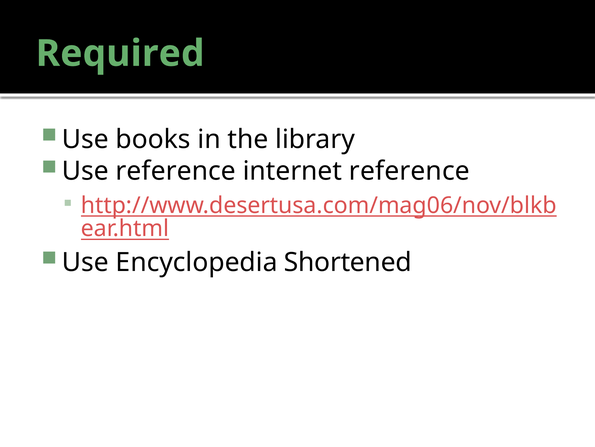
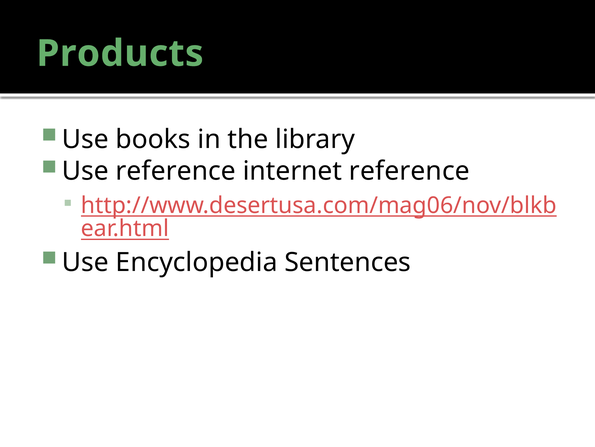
Required: Required -> Products (120, 53)
Shortened: Shortened -> Sentences (348, 262)
